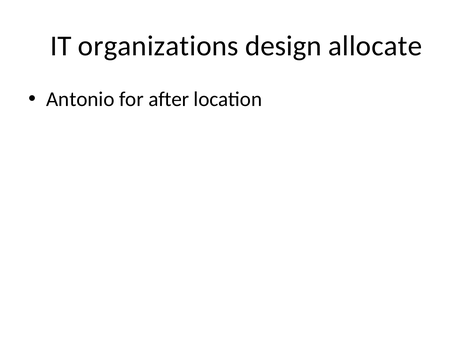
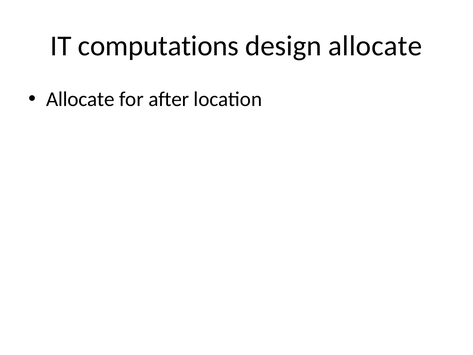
organizations: organizations -> computations (158, 46)
Antonio: Antonio -> Allocate (80, 99)
